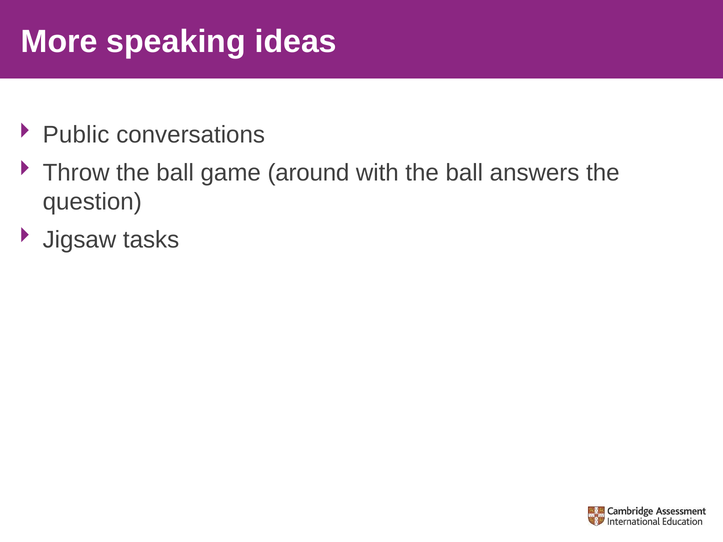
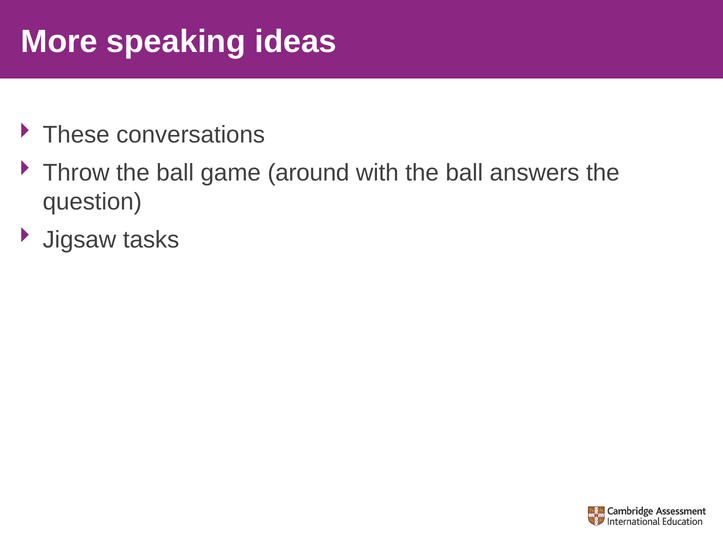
Public: Public -> These (76, 135)
